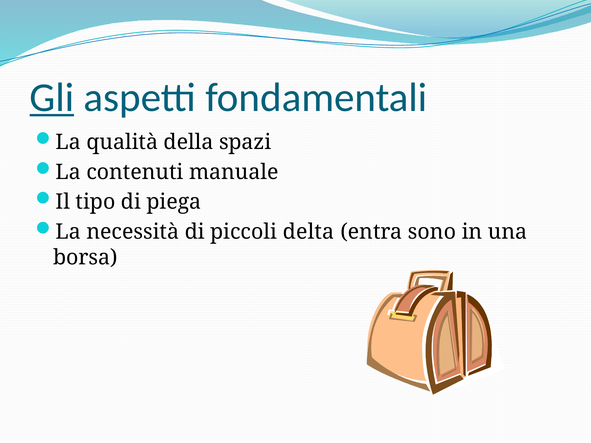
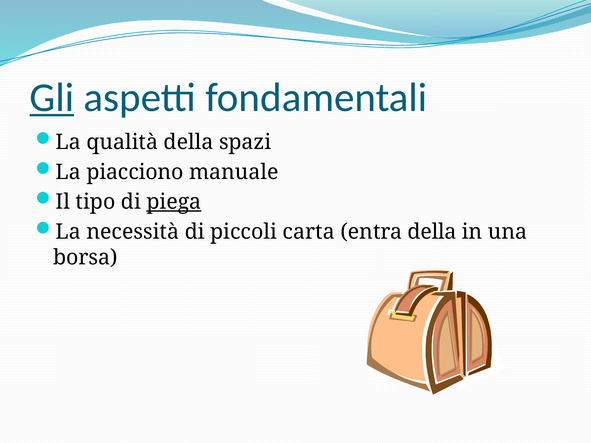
contenuti: contenuti -> piacciono (135, 172)
piega underline: none -> present (174, 202)
delta: delta -> carta (309, 232)
entra sono: sono -> della (432, 232)
